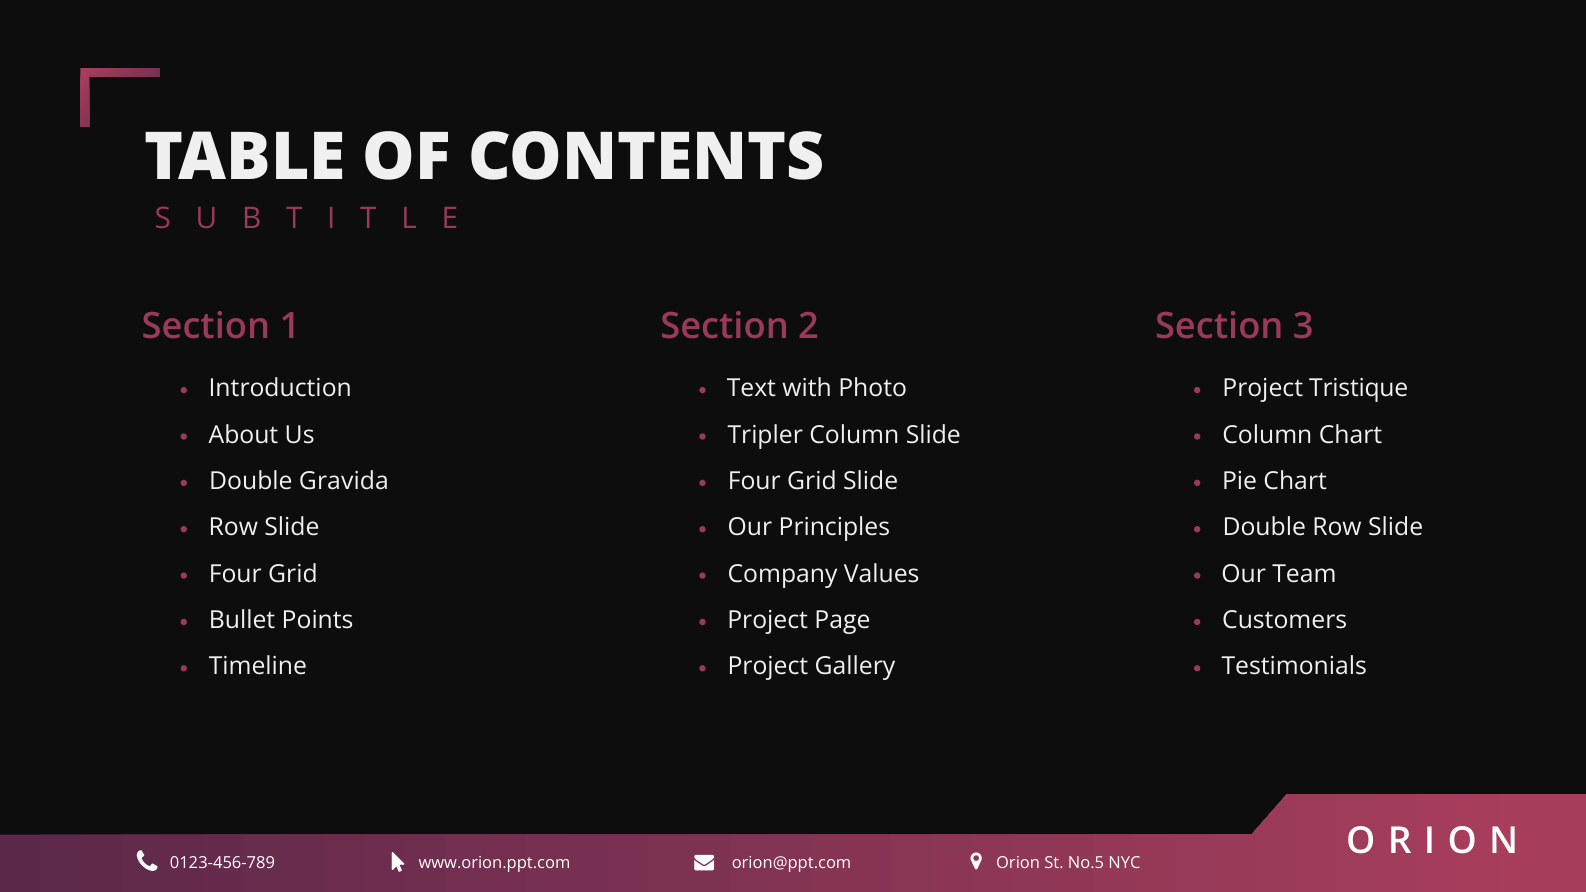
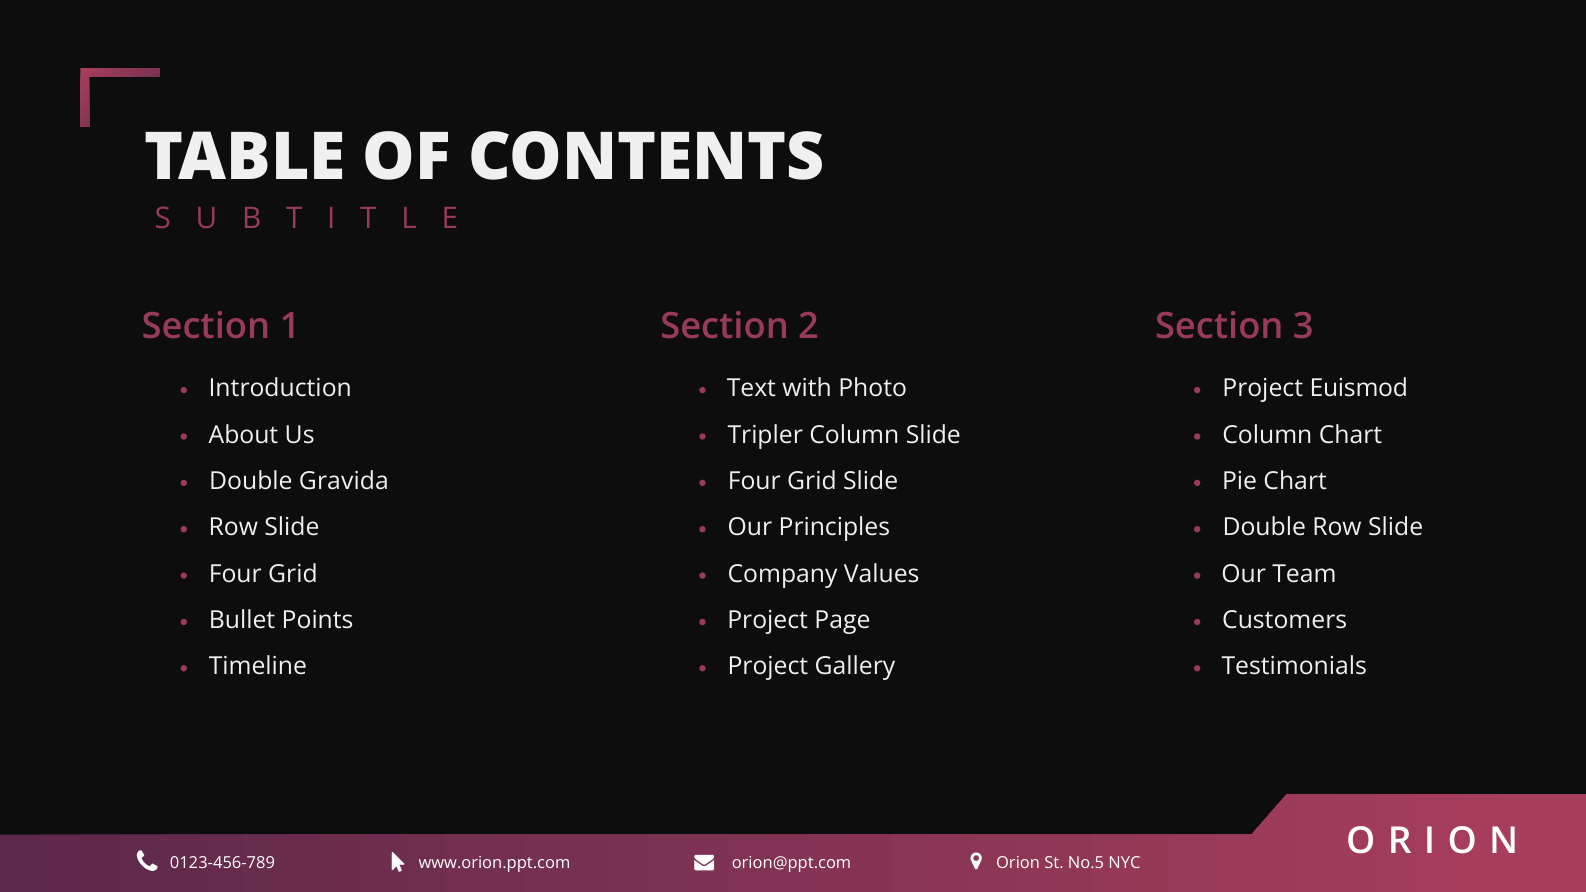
Tristique: Tristique -> Euismod (1359, 389)
